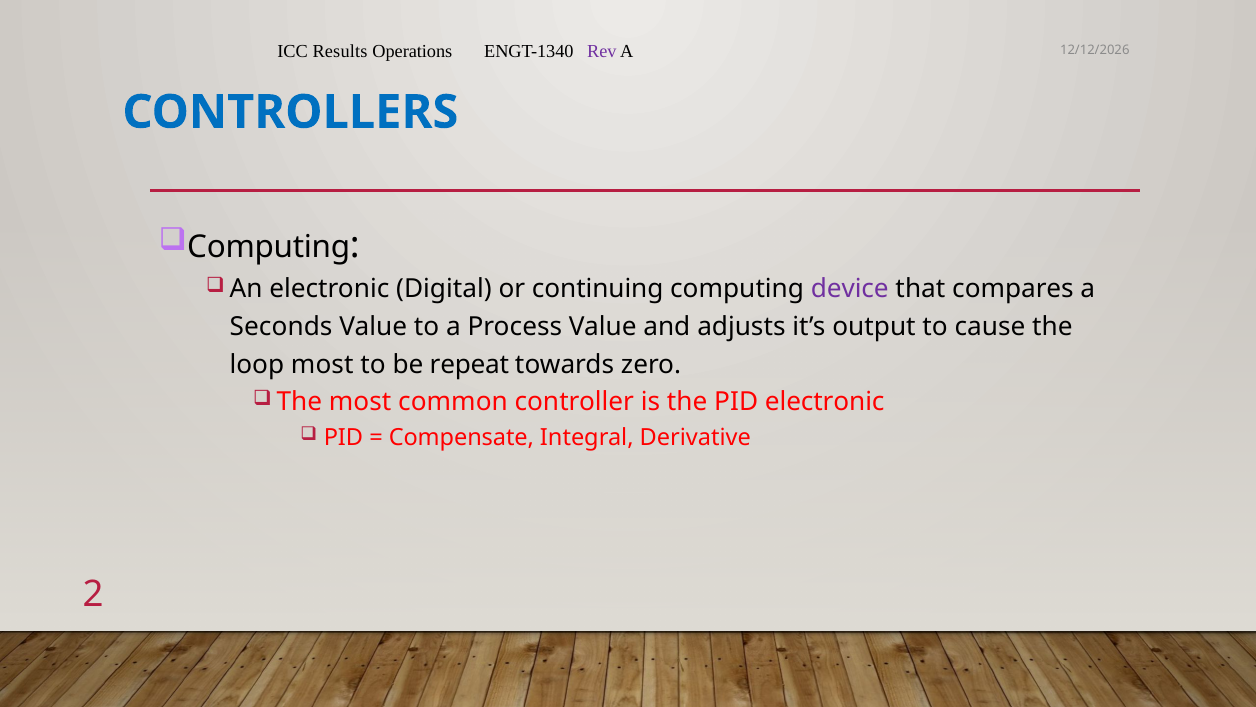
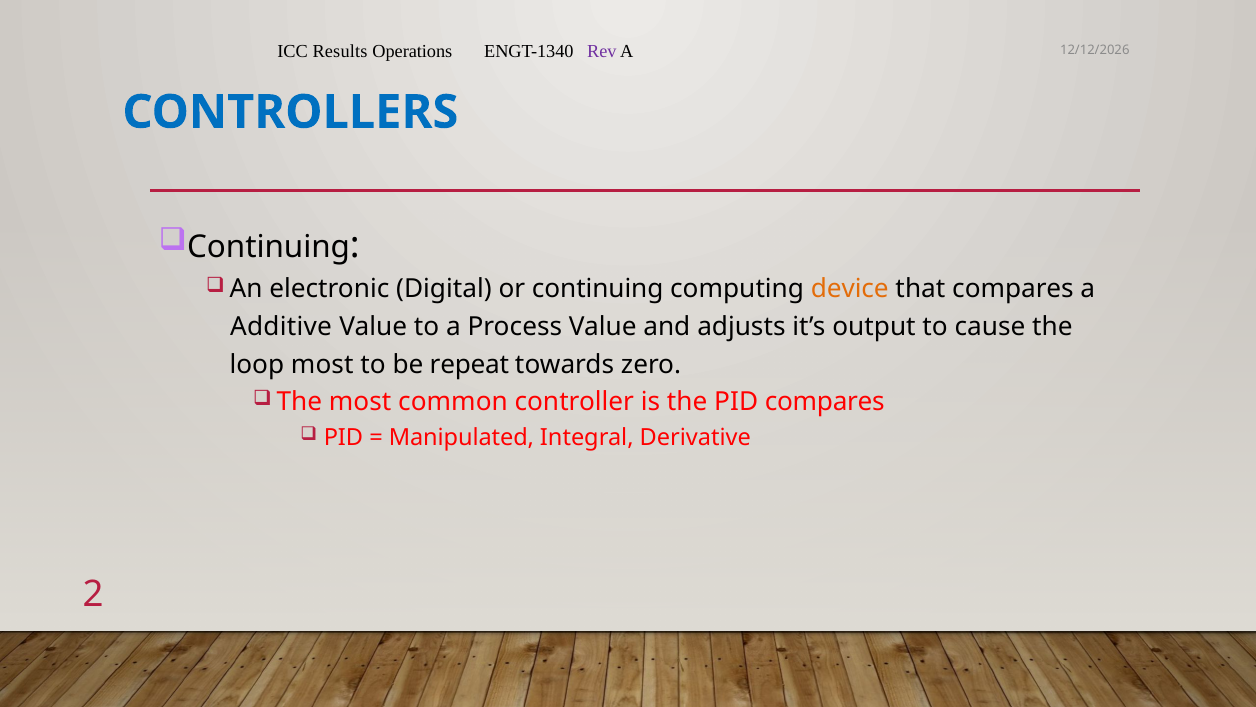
Computing: Computing -> Continuing (269, 247)
device colour: purple -> orange (850, 289)
Seconds: Seconds -> Additive (281, 327)
PID electronic: electronic -> compares (825, 402)
Compensate: Compensate -> Manipulated (461, 437)
